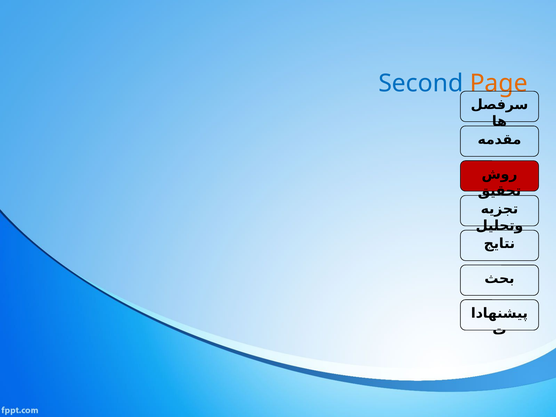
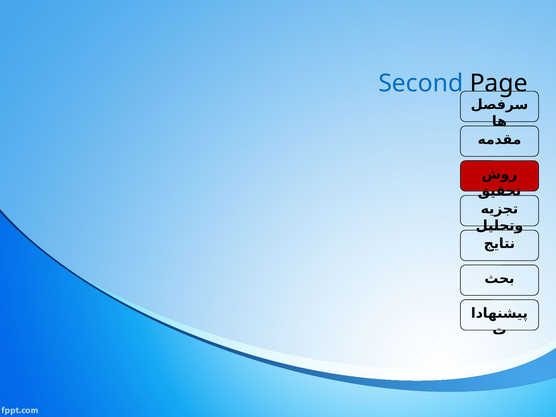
Page colour: orange -> black (499, 83)
